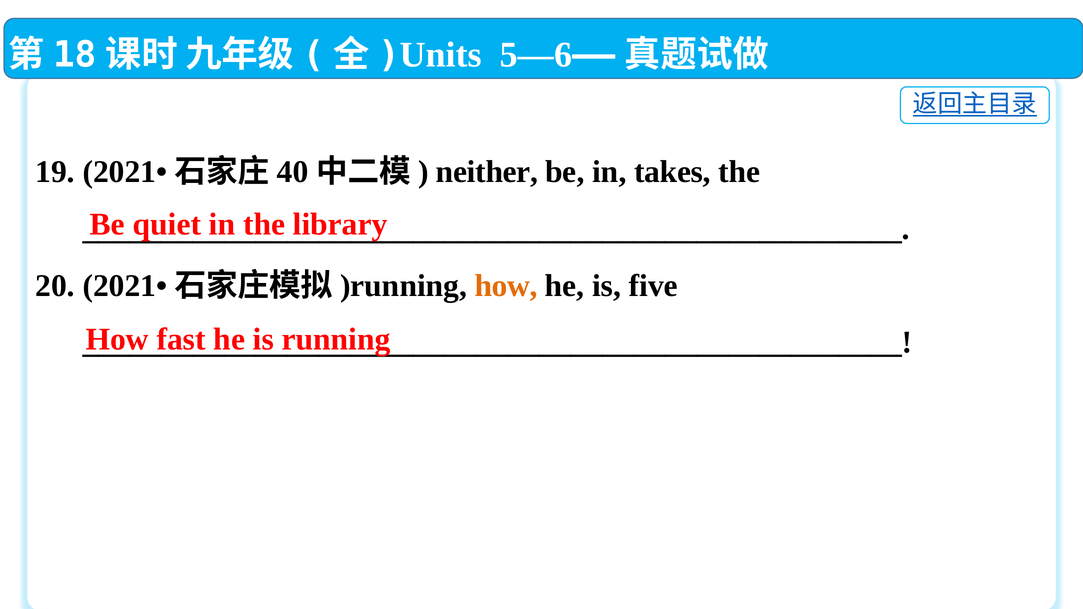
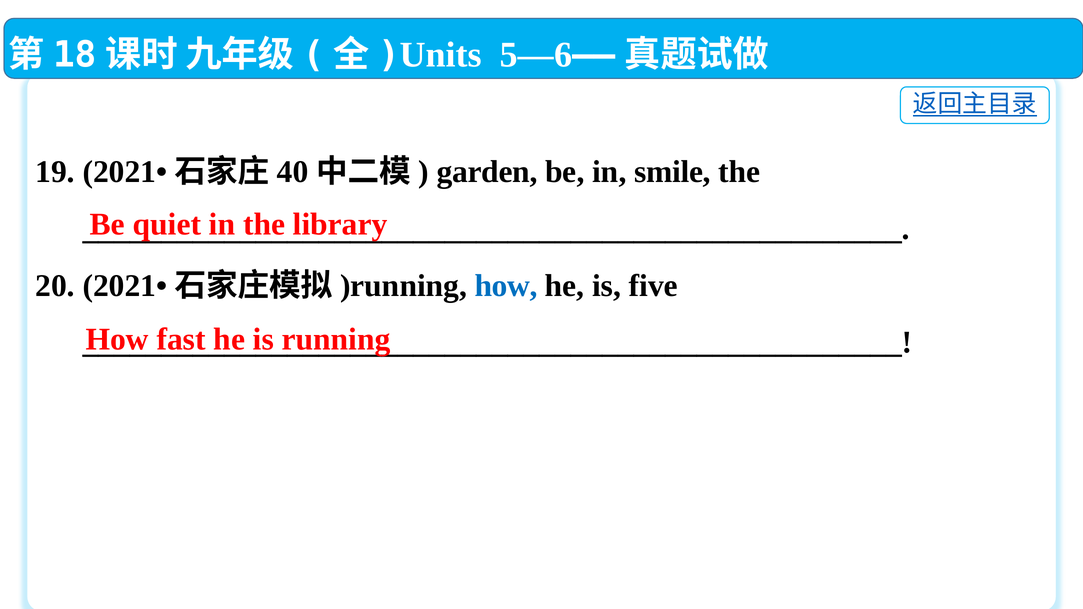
neither: neither -> garden (487, 172)
takes: takes -> smile (673, 172)
how colour: orange -> blue (506, 286)
